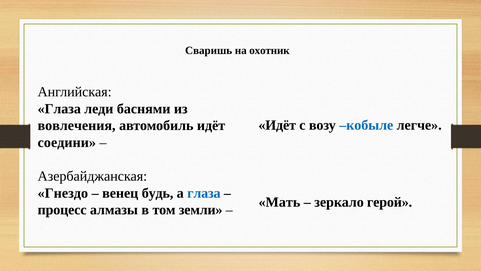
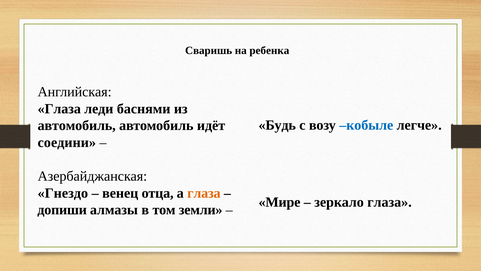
охотник: охотник -> ребенка (269, 50)
Идёт: Идёт -> Будь (277, 125)
вовлечения: вовлечения -> автомобиль (77, 125)
будь: будь -> отца (158, 193)
глаза colour: blue -> orange (204, 193)
Мать: Мать -> Мире (279, 202)
зеркало герой: герой -> глаза (389, 202)
процесс: процесс -> допиши (62, 210)
